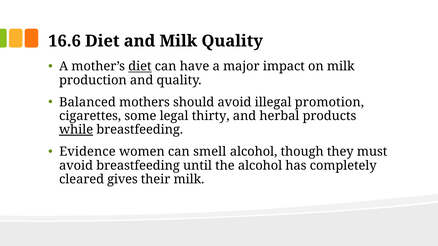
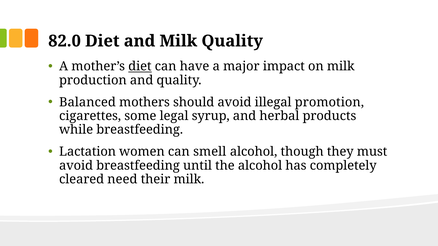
16.6: 16.6 -> 82.0 (65, 41)
thirty: thirty -> syrup (211, 116)
while underline: present -> none (76, 130)
Evidence: Evidence -> Lactation (88, 152)
gives: gives -> need (122, 180)
